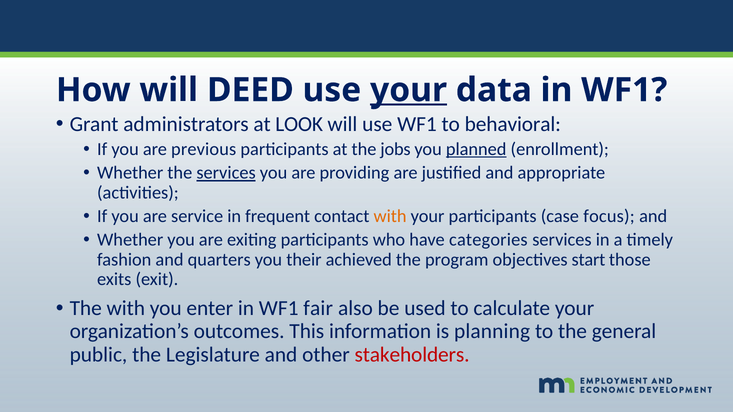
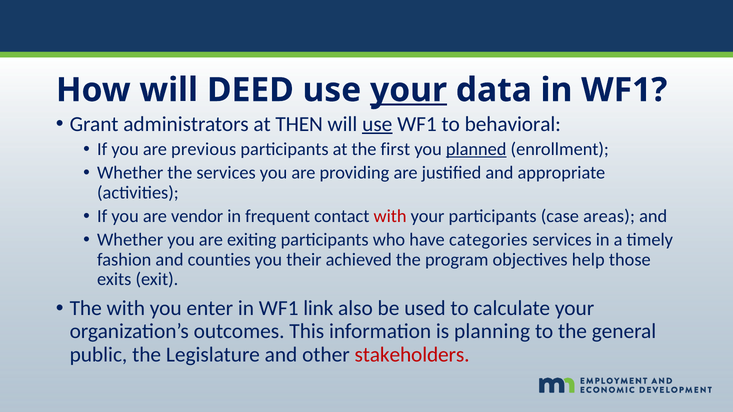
LOOK: LOOK -> THEN (299, 124)
use underline: none -> present (377, 124)
jobs: jobs -> first (395, 149)
services underline: present -> none (226, 173)
service: service -> vendor (197, 216)
with colour: orange -> red (390, 216)
focus: focus -> areas (609, 216)
quarters: quarters -> counties (219, 260)
start: start -> help (588, 260)
fair: fair -> link (318, 309)
